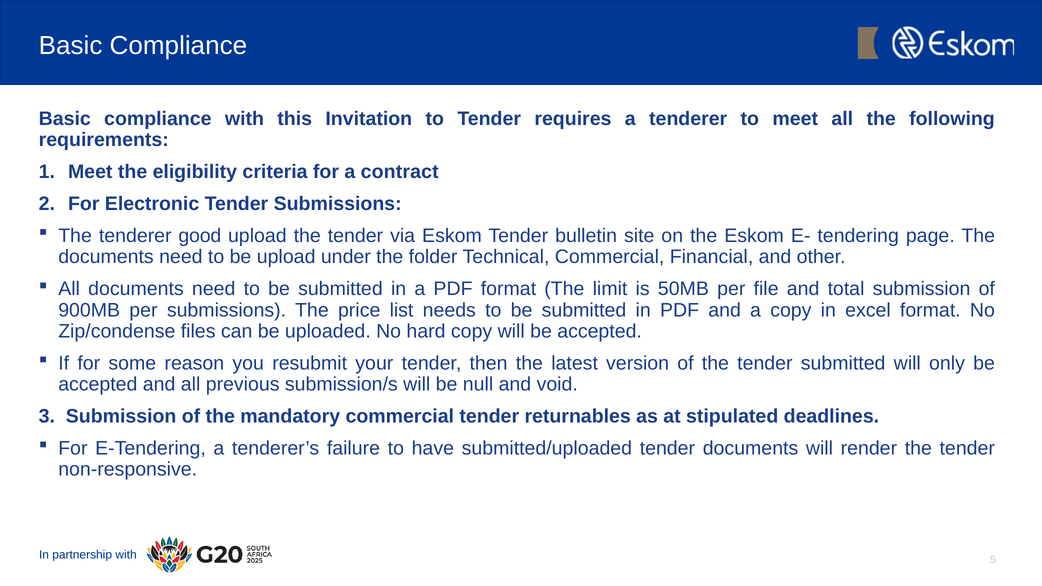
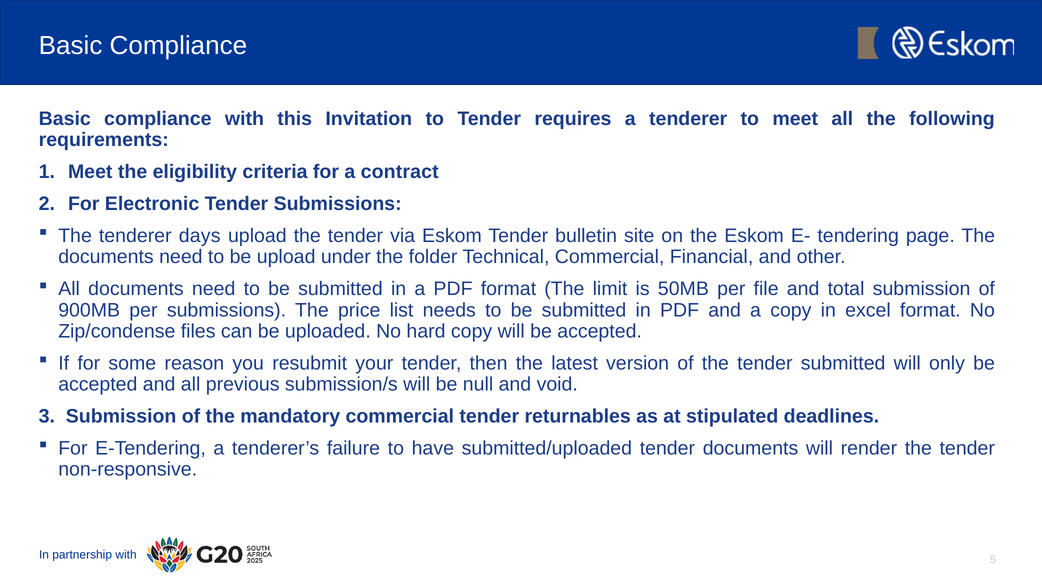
good: good -> days (200, 236)
